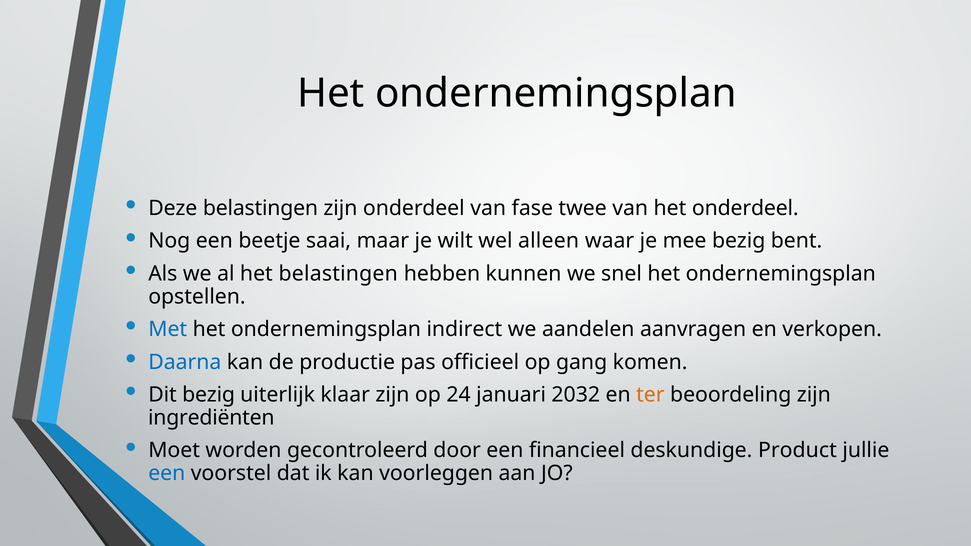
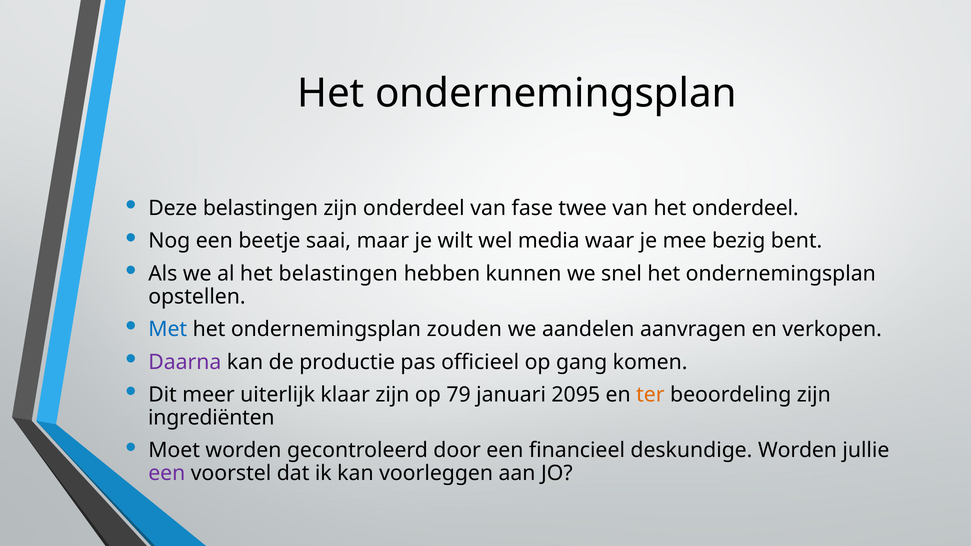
alleen: alleen -> media (549, 241)
indirect: indirect -> zouden (464, 329)
Daarna colour: blue -> purple (185, 362)
Dit bezig: bezig -> meer (209, 395)
24: 24 -> 79 (459, 395)
2032: 2032 -> 2095 (576, 395)
deskundige Product: Product -> Worden (797, 451)
een colour: blue -> purple (167, 474)
